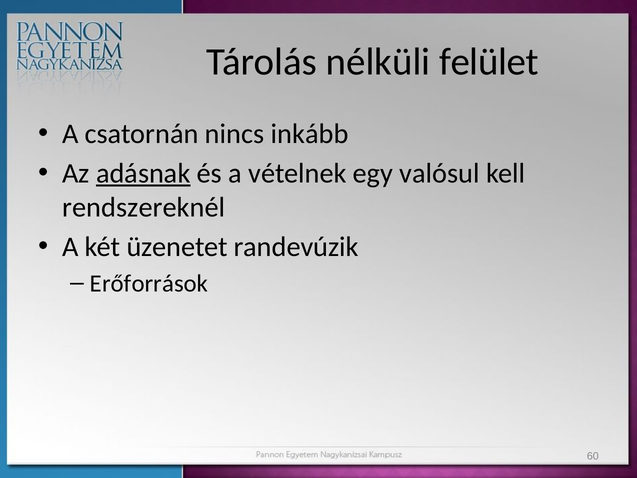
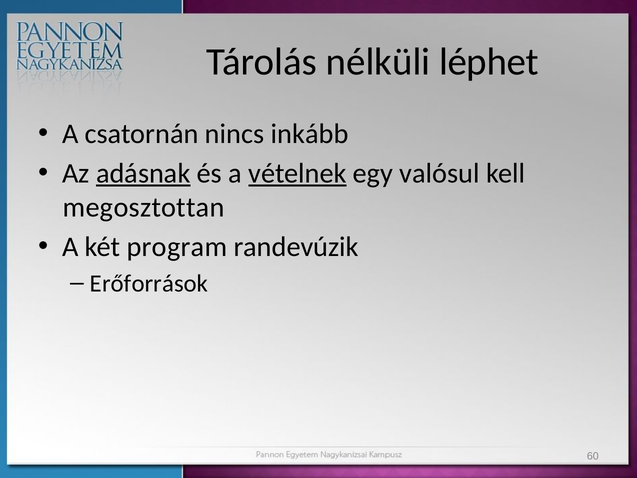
felület: felület -> léphet (489, 62)
vételnek underline: none -> present (297, 173)
rendszereknél: rendszereknél -> megosztottan (144, 207)
üzenetet: üzenetet -> program (177, 247)
